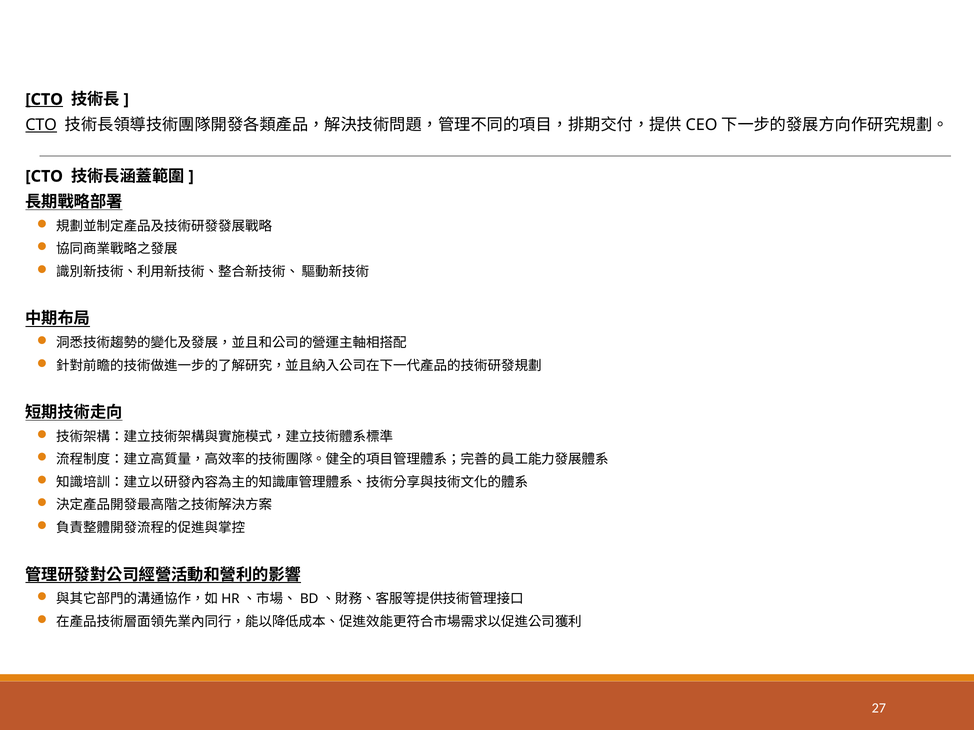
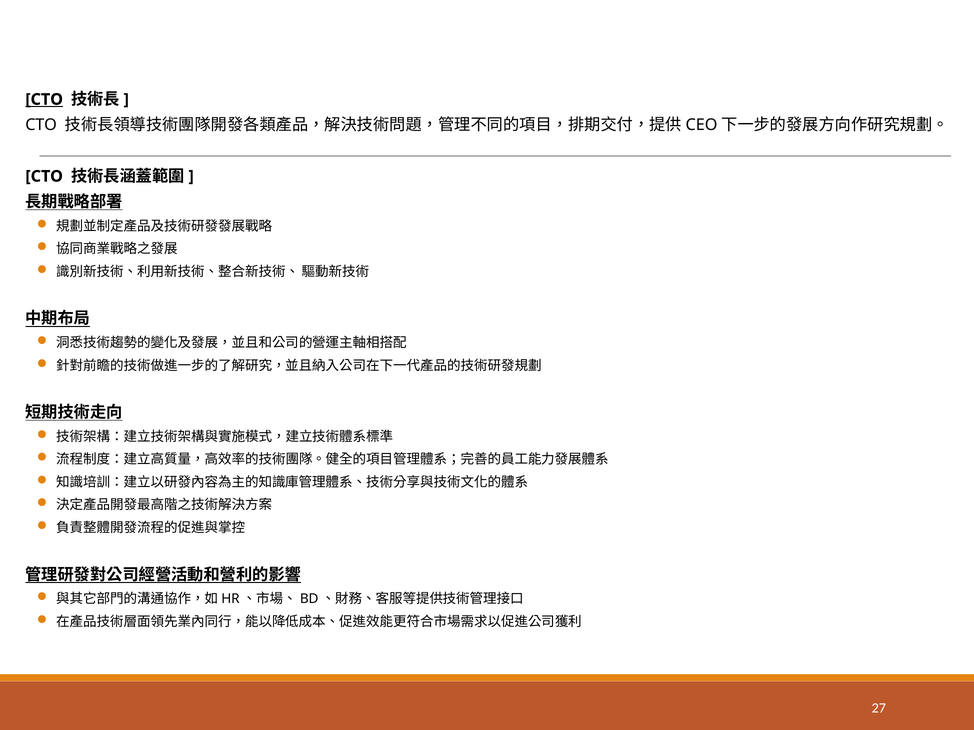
CTO underline: present -> none (41, 125)
